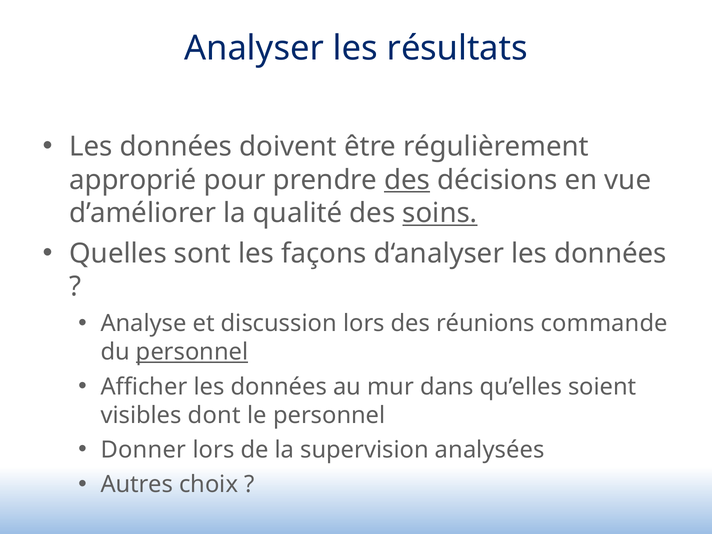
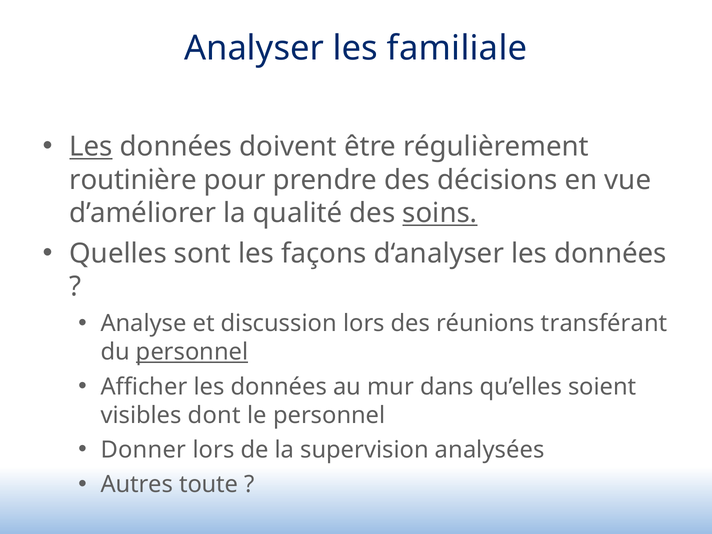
résultats: résultats -> familiale (457, 48)
Les underline: none -> present (91, 147)
approprié: approprié -> routinière (133, 180)
des underline: present -> none (407, 180)
commande: commande -> transférant (604, 324)
choix: choix -> toute (209, 485)
